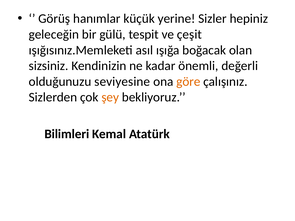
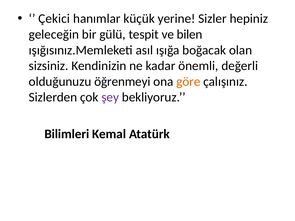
Görüş: Görüş -> Çekici (54, 19)
çeşit: çeşit -> bilen (190, 34)
seviyesine: seviyesine -> öğrenmeyi (122, 82)
şey colour: orange -> purple (110, 97)
